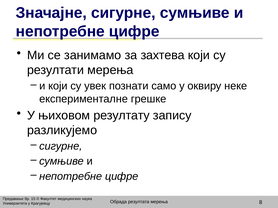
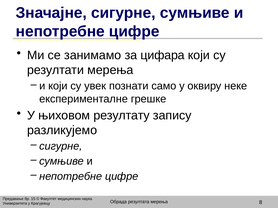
захтева: захтева -> цифара (163, 55)
